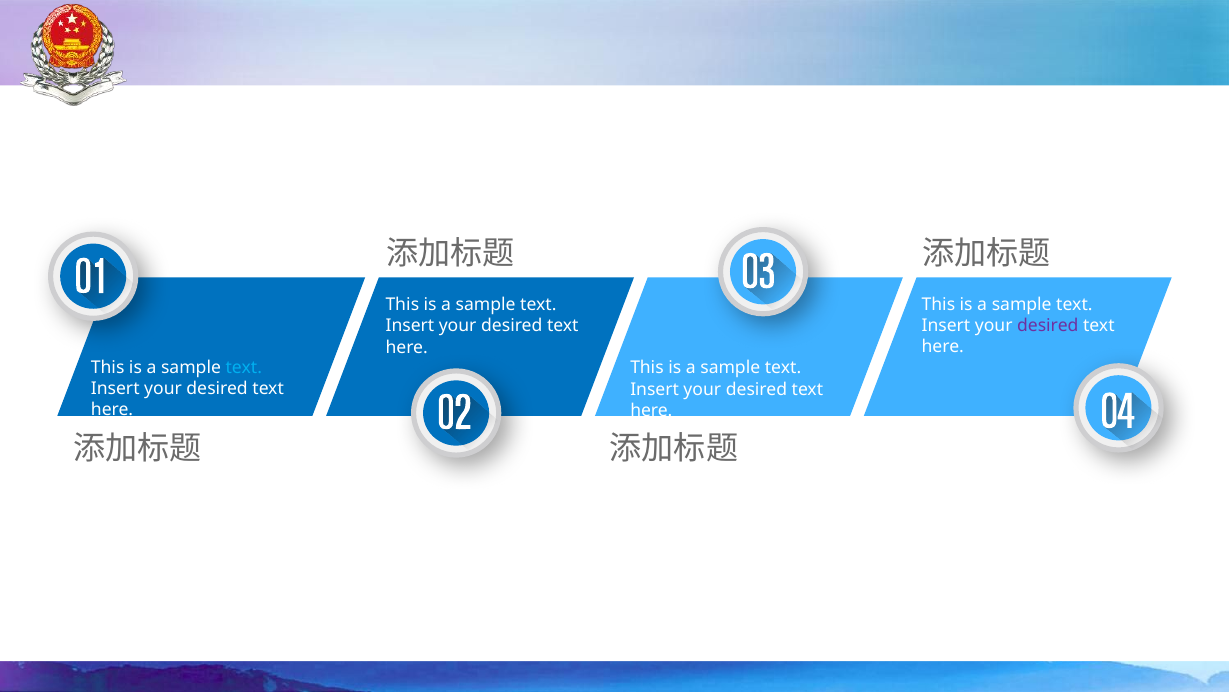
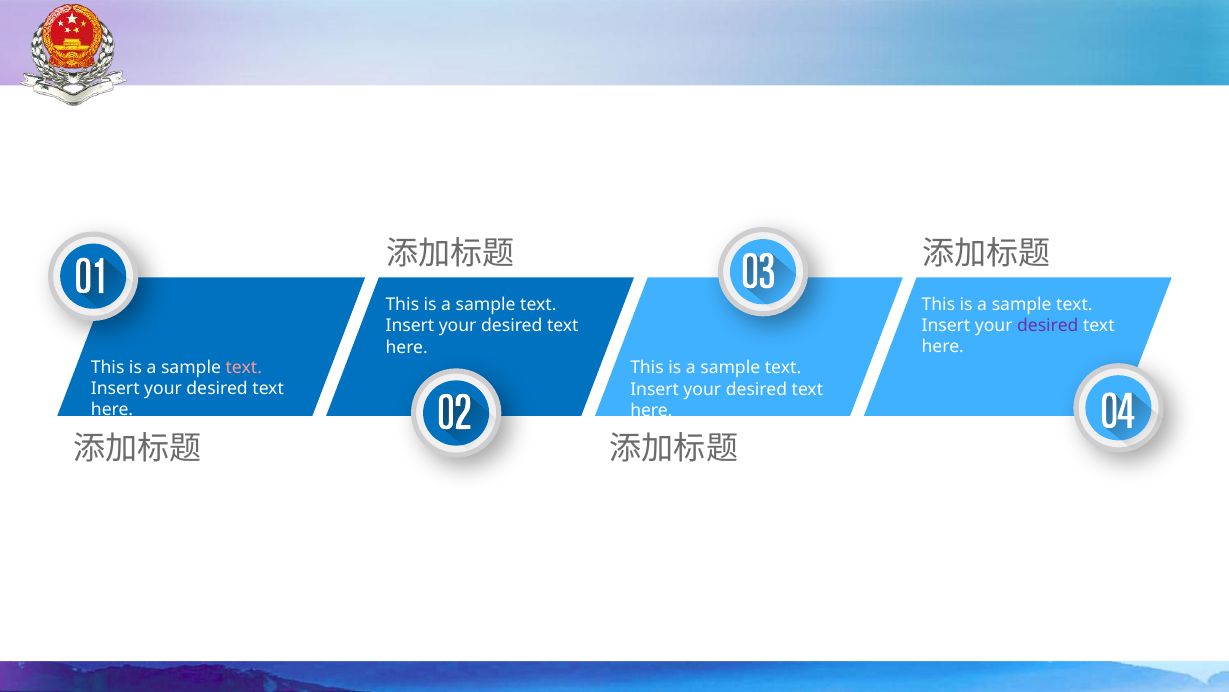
text colour: light blue -> pink (244, 367)
